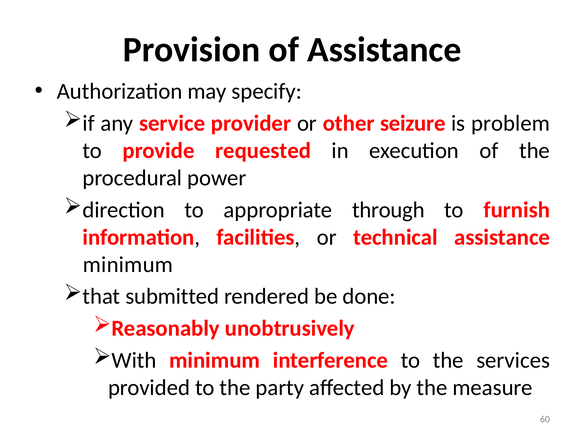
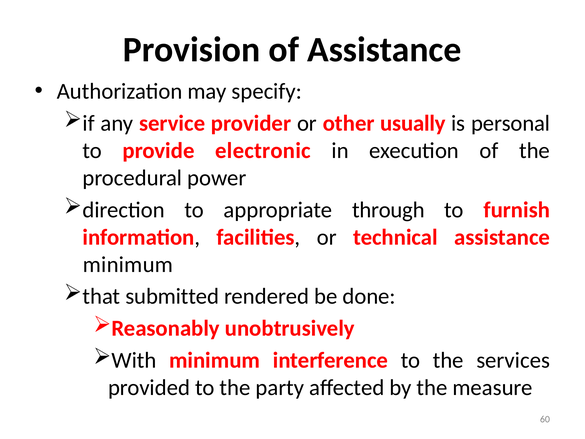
seizure: seizure -> usually (413, 123)
problem: problem -> personal (511, 123)
requested: requested -> electronic (263, 151)
